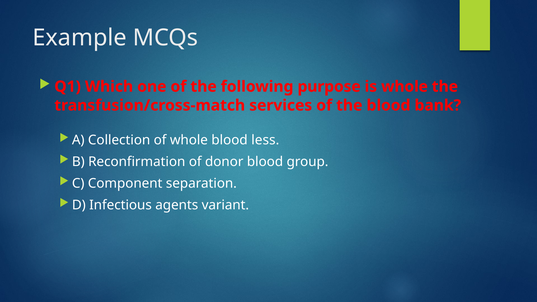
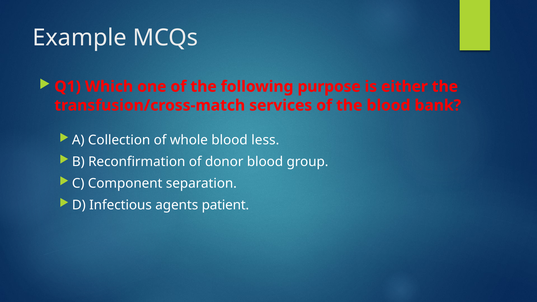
is whole: whole -> either (405, 87)
variant: variant -> patient (225, 205)
